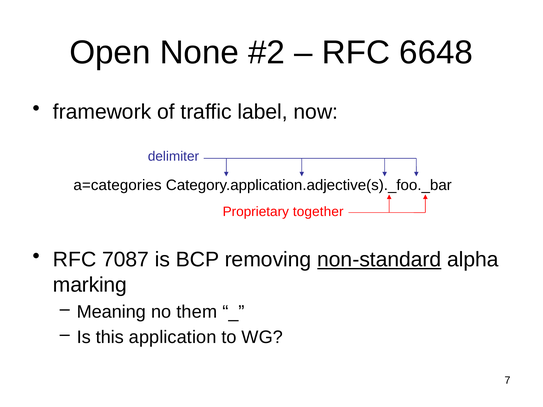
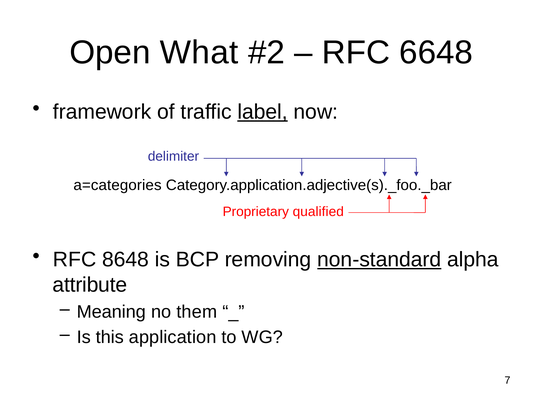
None: None -> What (199, 53)
label underline: none -> present (263, 112)
together: together -> qualified (318, 212)
7087: 7087 -> 8648 (126, 260)
marking: marking -> attribute (90, 285)
